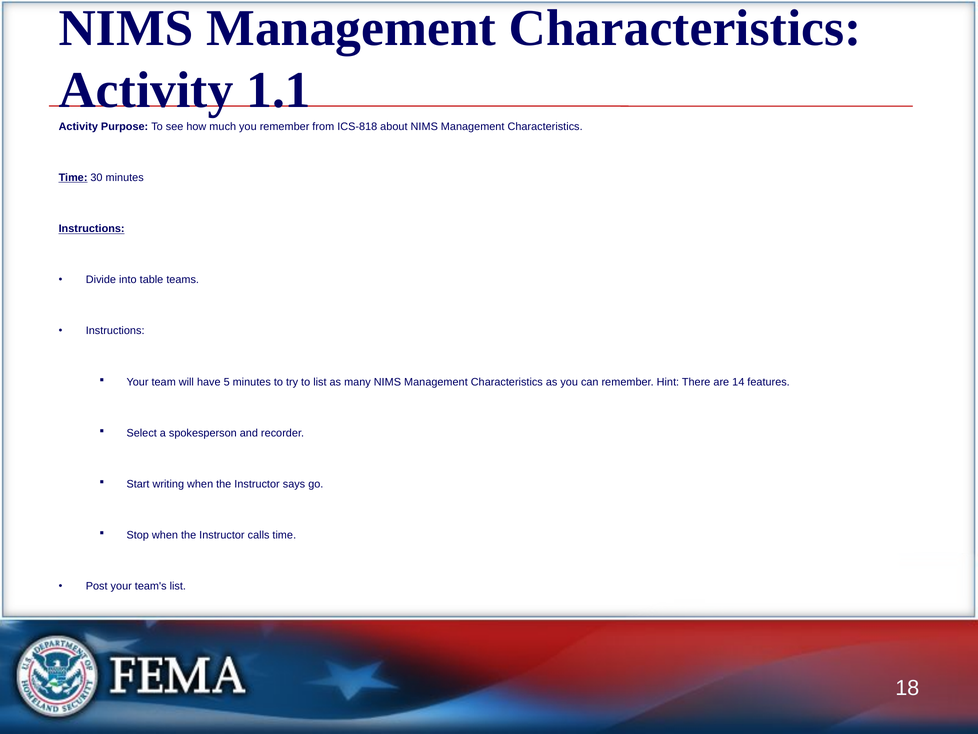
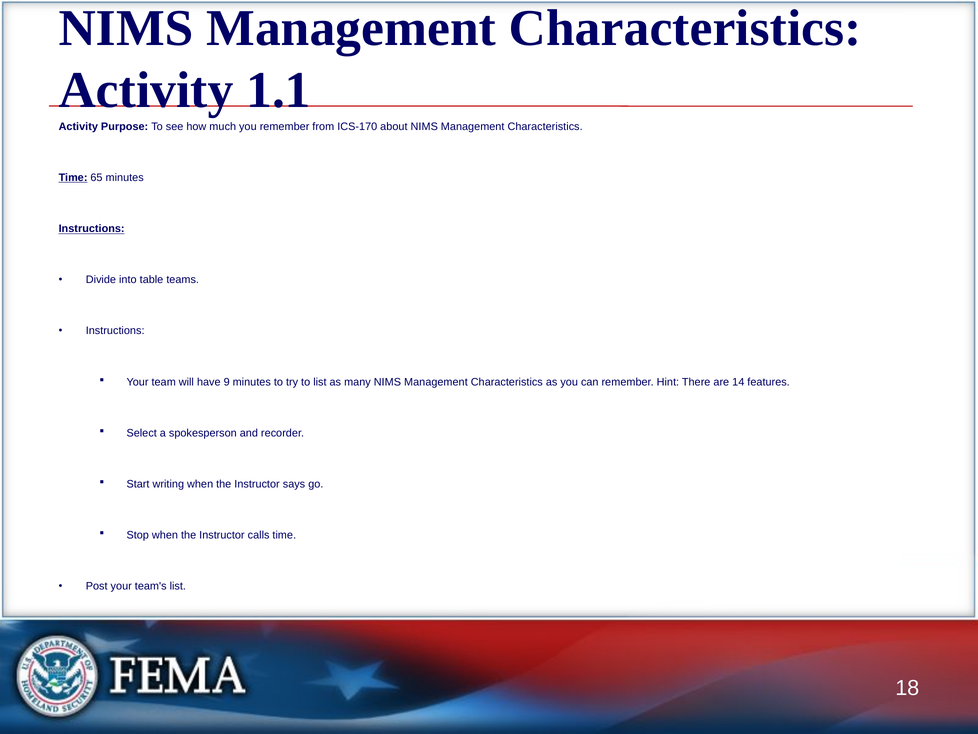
ICS-818: ICS-818 -> ICS-170 (357, 126)
30: 30 -> 65 (96, 178)
5: 5 -> 9 (227, 382)
